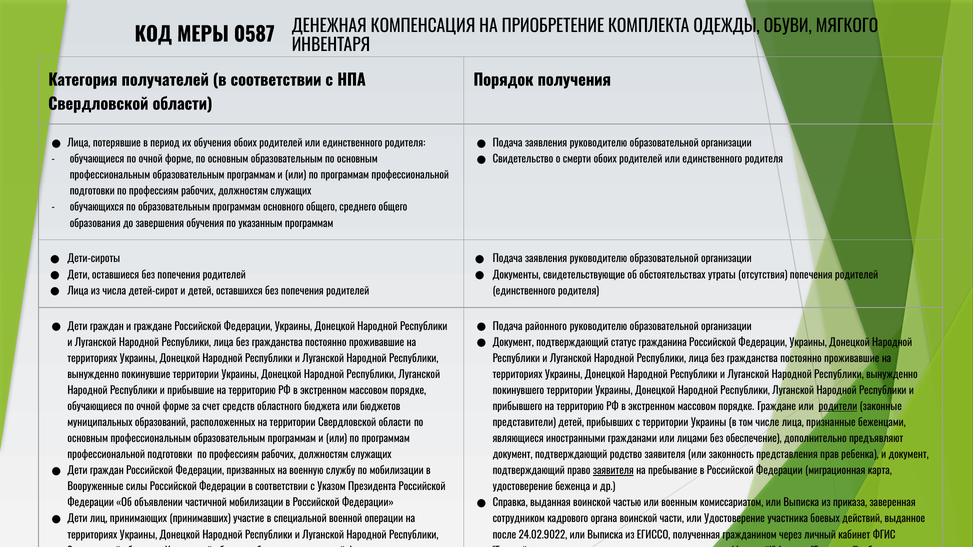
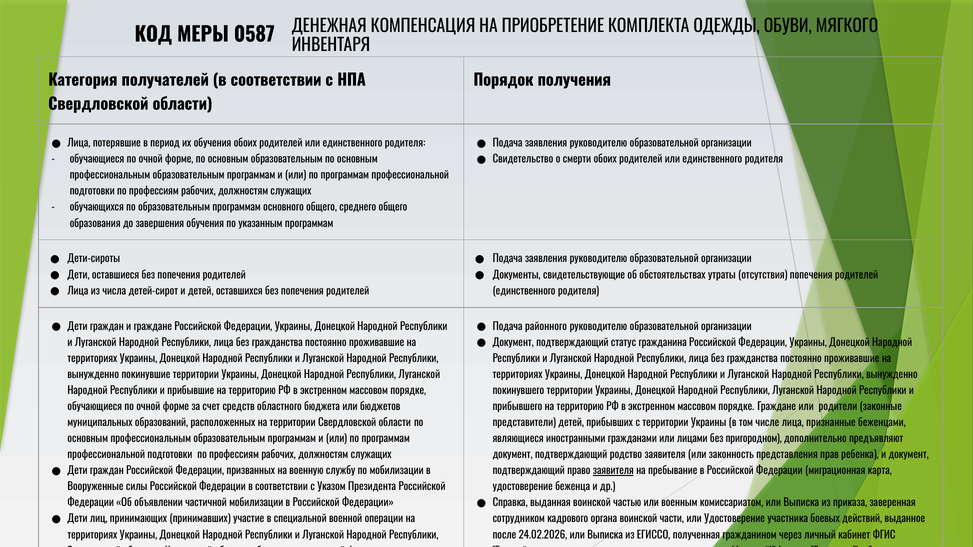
родители underline: present -> none (838, 407)
обеспечение: обеспечение -> пригородном (754, 439)
24.02.9022: 24.02.9022 -> 24.02.2026 (543, 535)
